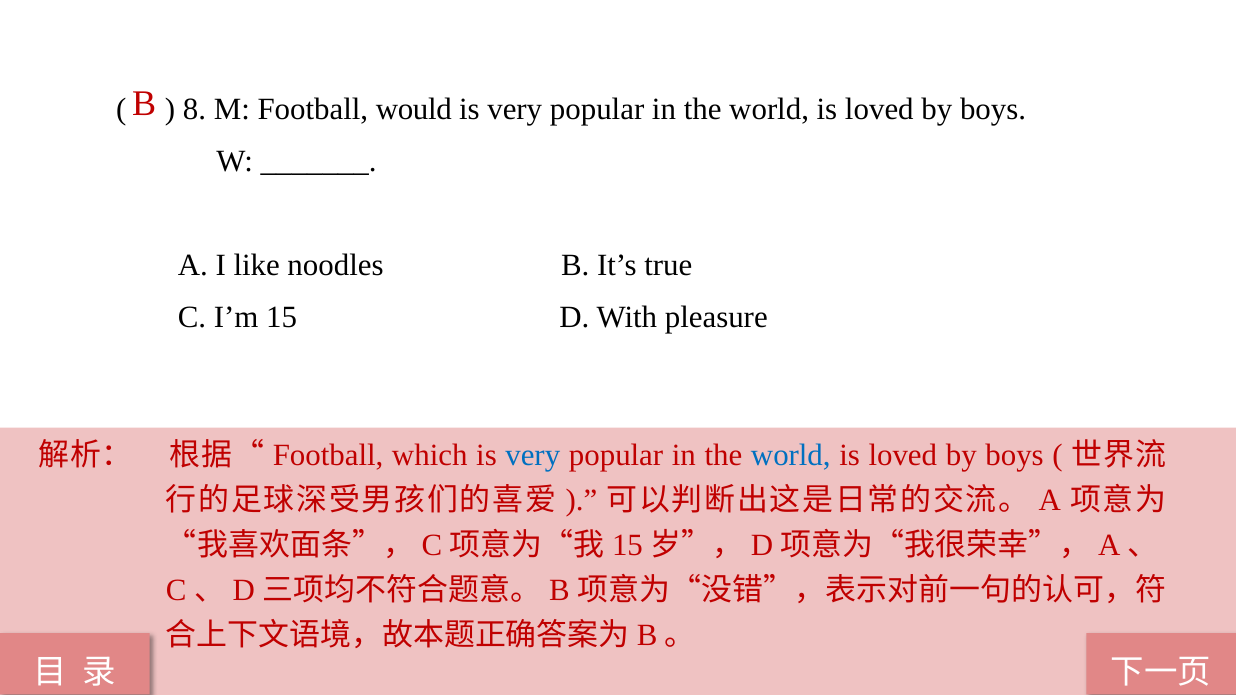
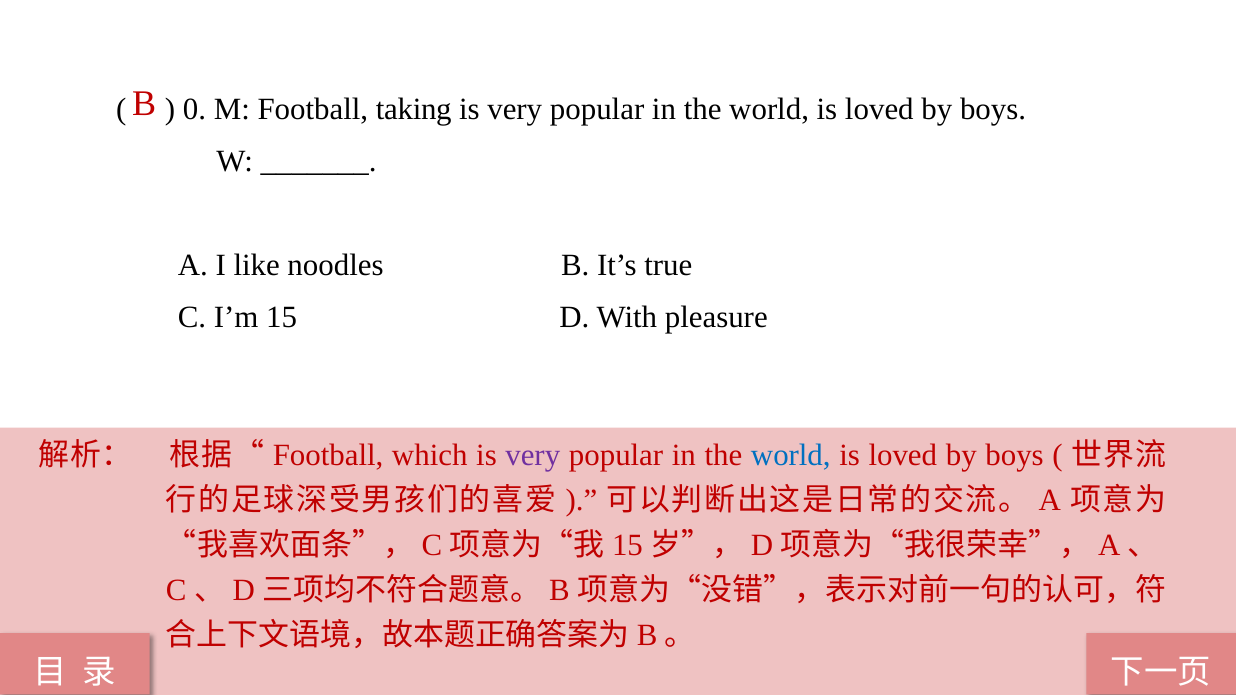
8: 8 -> 0 (194, 110)
would: would -> taking (414, 110)
very colour: blue -> purple (533, 455)
